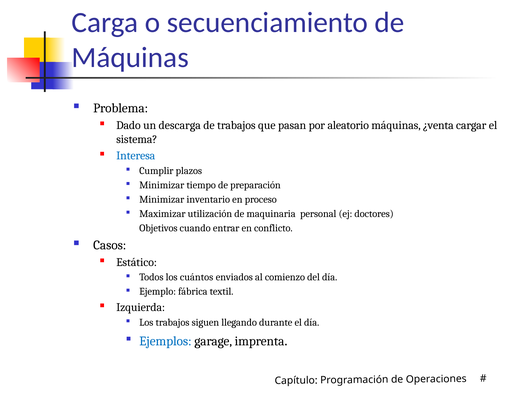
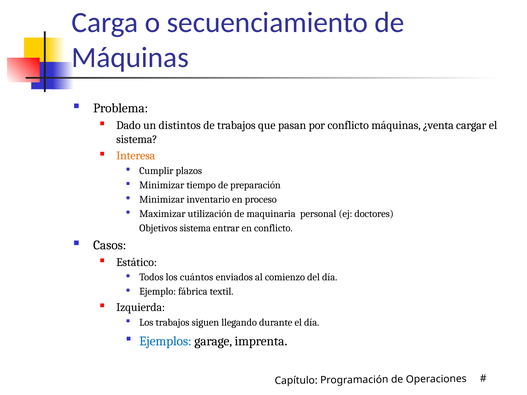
descarga: descarga -> distintos (180, 125)
por aleatorio: aleatorio -> conflicto (348, 125)
Interesa colour: blue -> orange (136, 156)
Objetivos cuando: cuando -> sistema (195, 228)
